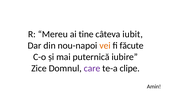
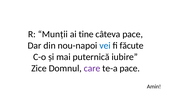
Mereu: Mereu -> Munții (53, 34)
câteva iubit: iubit -> pace (133, 34)
vei colour: orange -> blue (105, 46)
te-a clipe: clipe -> pace (130, 68)
